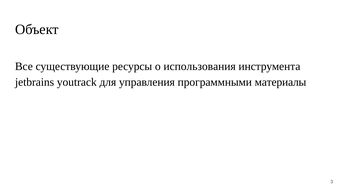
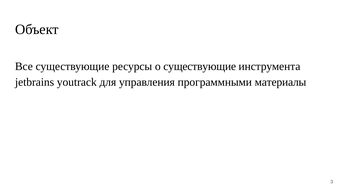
о использования: использования -> существующие (200, 66)
